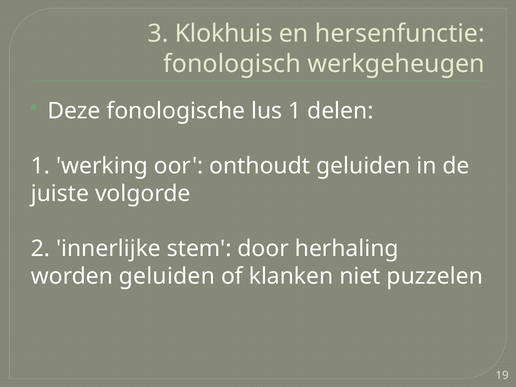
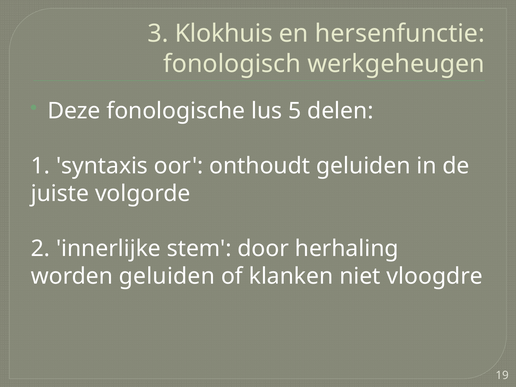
lus 1: 1 -> 5 (295, 111)
werking: werking -> syntaxis (102, 166)
puzzelen: puzzelen -> vloogdre (435, 276)
